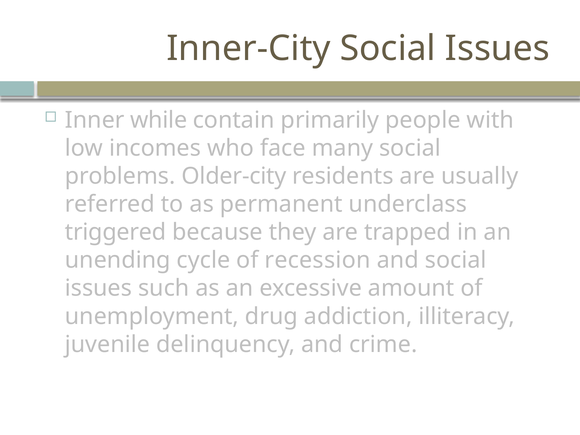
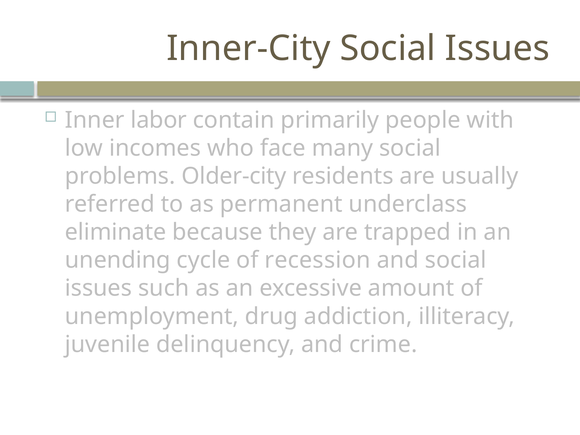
while: while -> labor (159, 120)
triggered: triggered -> eliminate (116, 232)
